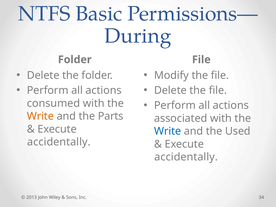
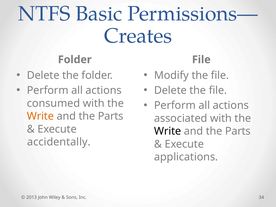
During: During -> Creates (138, 36)
Write colour: blue -> black (168, 131)
Used: Used -> Parts (238, 131)
accidentally: accidentally -> applications (186, 157)
